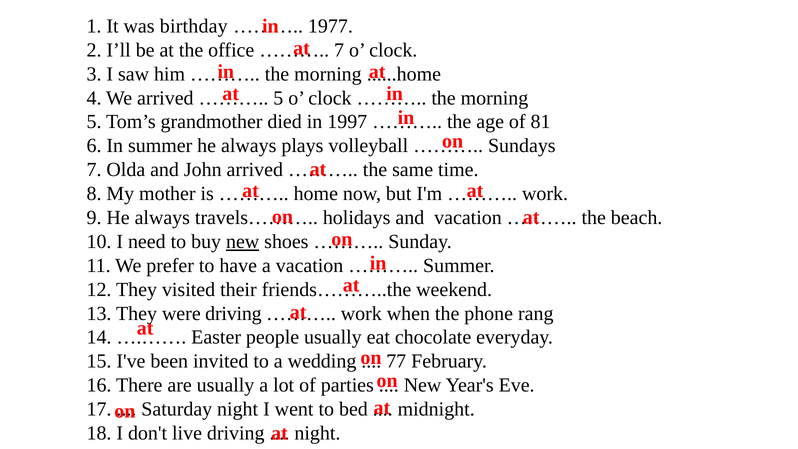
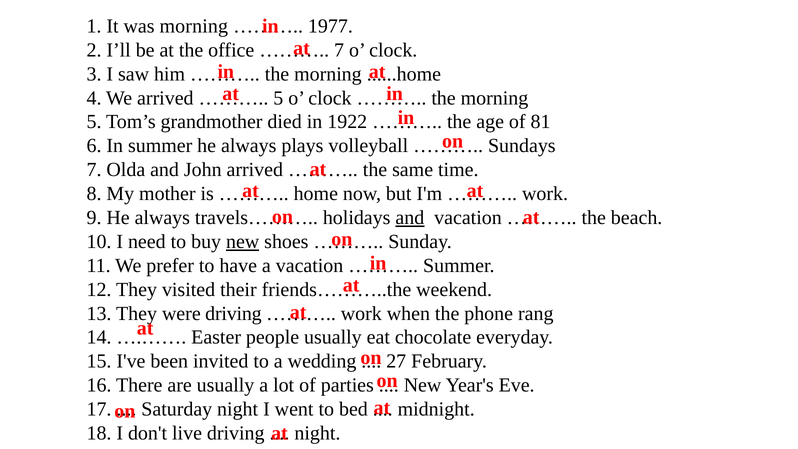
was birthday: birthday -> morning (194, 26)
1997: 1997 -> 1922 (347, 122)
and underline: none -> present (410, 218)
77: 77 -> 27 (396, 361)
